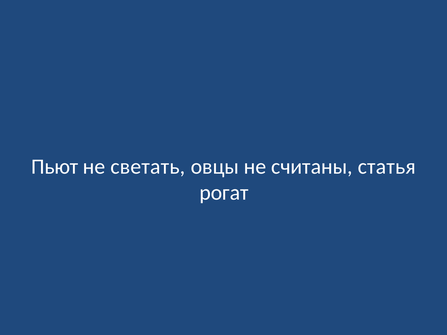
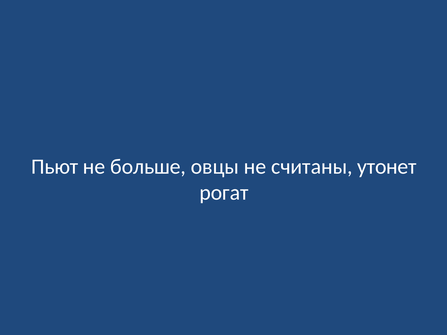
светать: светать -> больше (148, 167)
статья: статья -> утонет (387, 167)
